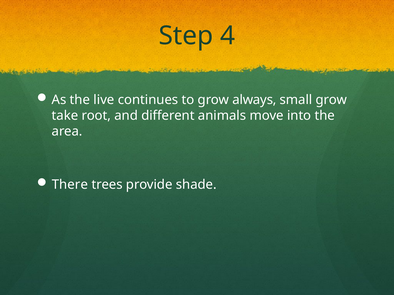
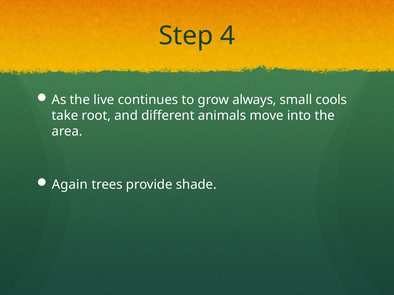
small grow: grow -> cools (331, 100)
There: There -> Again (70, 185)
